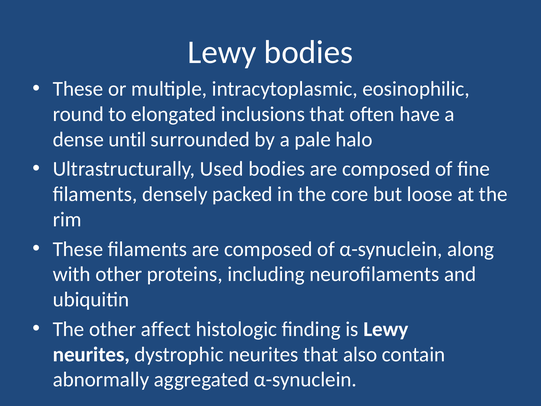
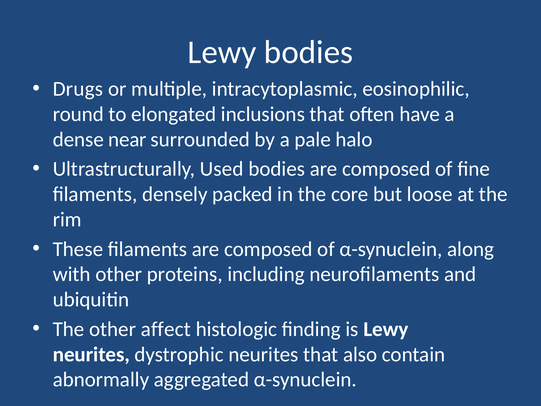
These: These -> Drugs (78, 89)
until: until -> near (127, 139)
